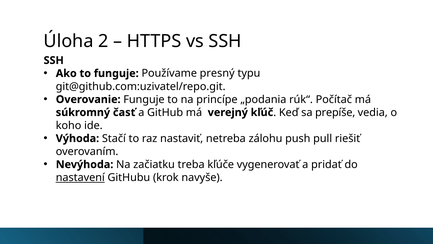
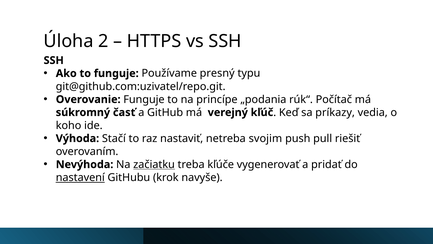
prepíše: prepíše -> príkazy (335, 112)
zálohu: zálohu -> svojim (265, 138)
začiatku underline: none -> present (154, 164)
